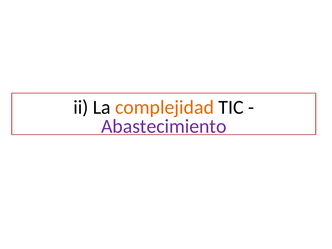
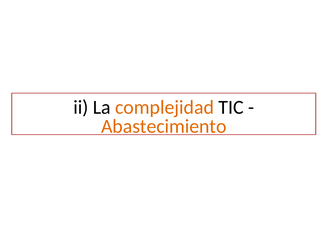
Abastecimiento colour: purple -> orange (164, 126)
